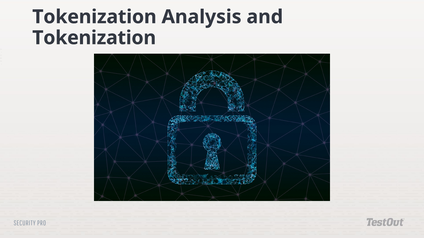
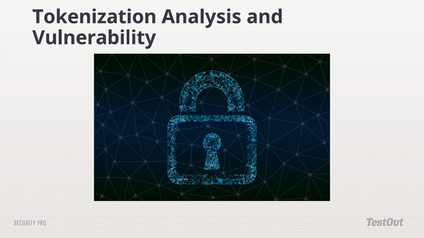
Tokenization: Tokenization -> Vulnerability (94, 38)
